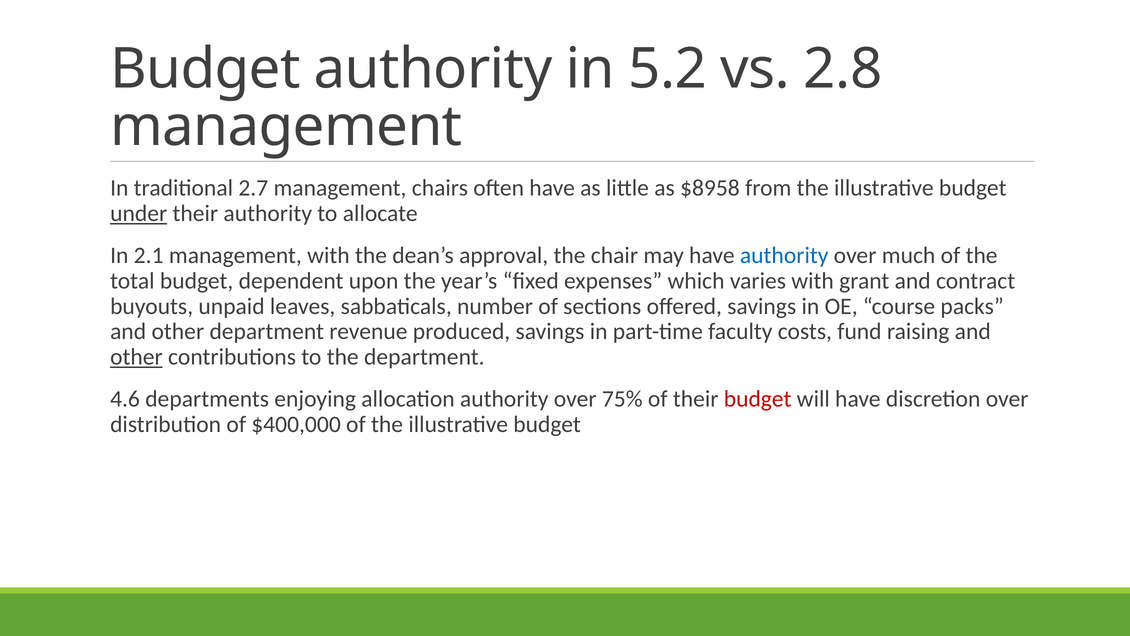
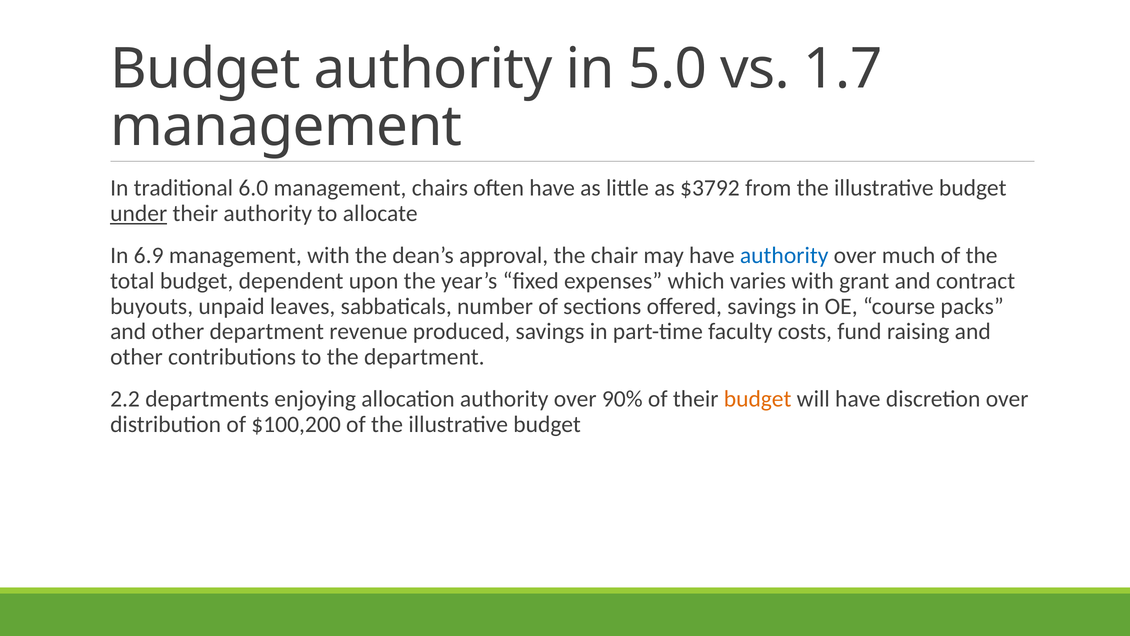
5.2: 5.2 -> 5.0 (668, 69)
2.8: 2.8 -> 1.7 (843, 69)
2.7: 2.7 -> 6.0 (253, 188)
$8958: $8958 -> $3792 (710, 188)
2.1: 2.1 -> 6.9 (149, 255)
other underline: present -> none (136, 357)
4.6: 4.6 -> 2.2 (125, 399)
75%: 75% -> 90% (622, 399)
budget colour: red -> orange (758, 399)
$400,000: $400,000 -> $100,200 (296, 424)
